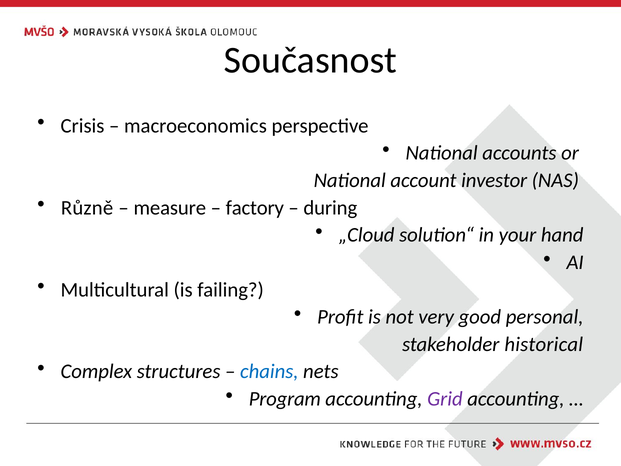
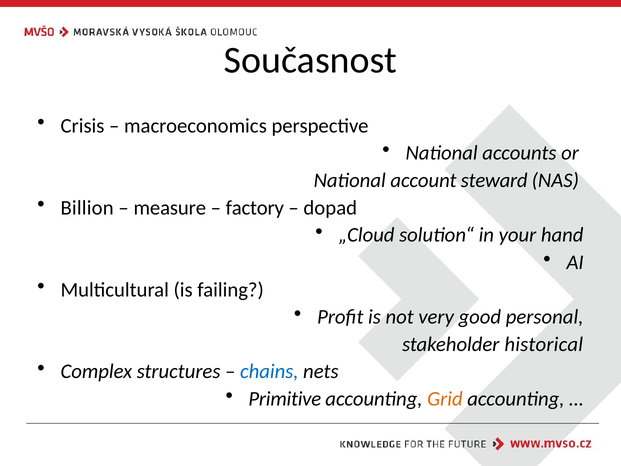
investor: investor -> steward (494, 180)
Různě: Různě -> Billion (87, 208)
during: during -> dopad (330, 208)
Program: Program -> Primitive (285, 399)
Grid colour: purple -> orange (445, 399)
